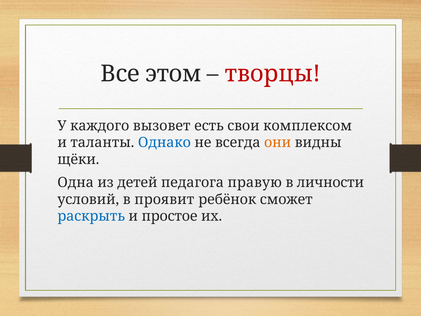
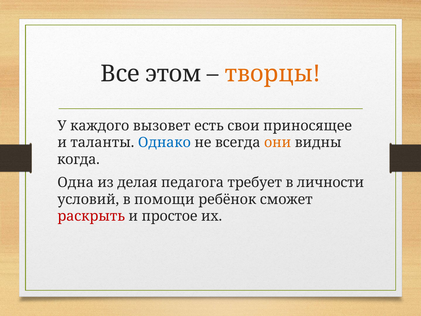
творцы colour: red -> orange (273, 74)
комплексом: комплексом -> приносящее (308, 126)
щёки: щёки -> когда (78, 159)
детей: детей -> делая (137, 182)
правую: правую -> требует (255, 182)
проявит: проявит -> помощи (164, 199)
раскрыть colour: blue -> red (91, 216)
